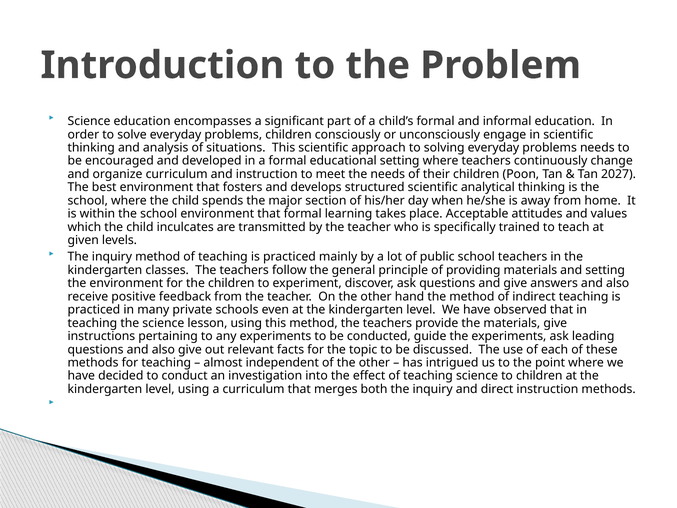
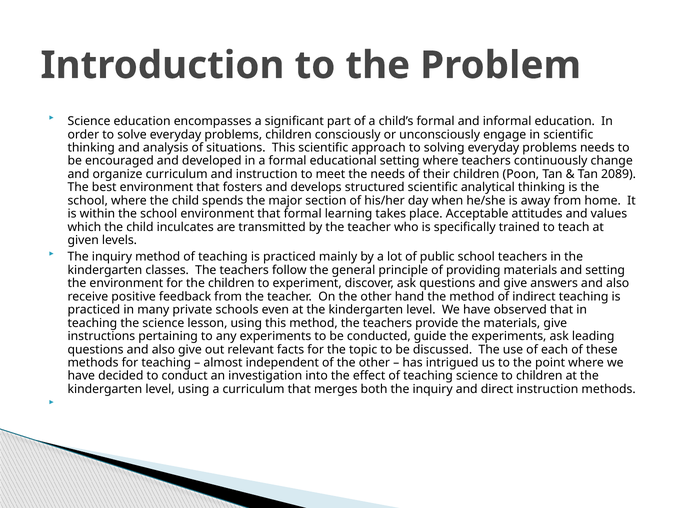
2027: 2027 -> 2089 (619, 174)
